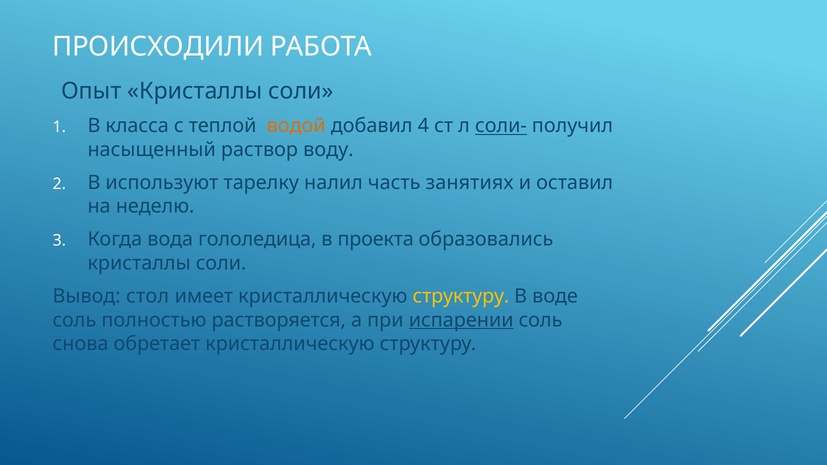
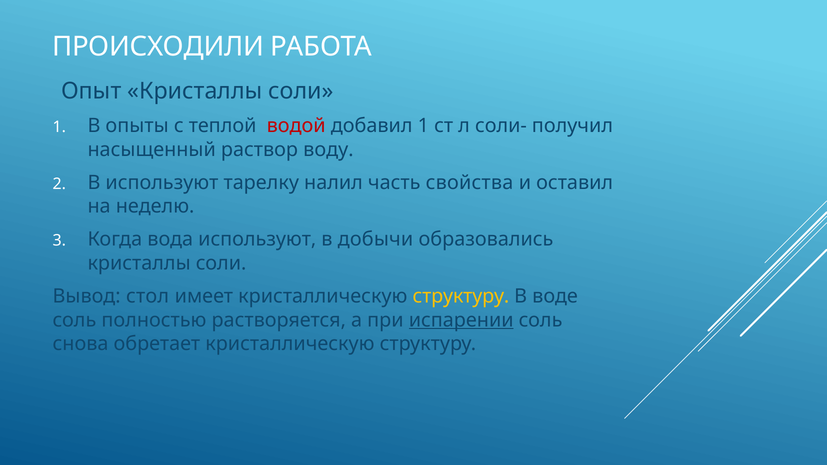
класса: класса -> опыты (137, 126)
водой colour: orange -> red (296, 126)
добавил 4: 4 -> 1 (423, 126)
соли- underline: present -> none (501, 126)
занятиях: занятиях -> свойства (470, 183)
вода гололедица: гололедица -> используют (257, 240)
проекта: проекта -> добычи (375, 240)
